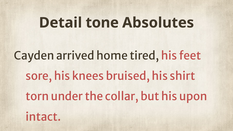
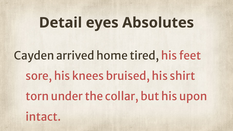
tone: tone -> eyes (102, 23)
